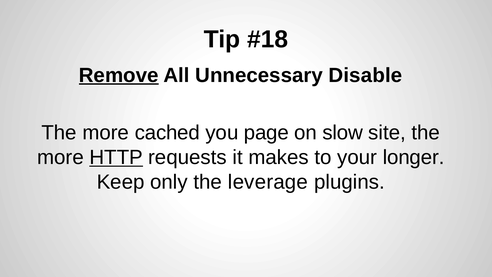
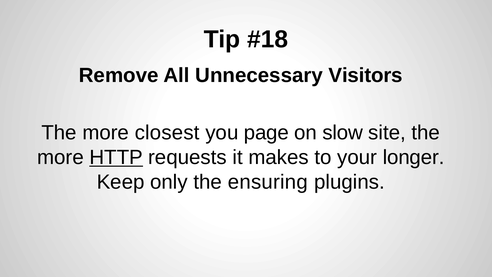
Remove underline: present -> none (119, 75)
Disable: Disable -> Visitors (366, 75)
cached: cached -> closest (167, 133)
leverage: leverage -> ensuring (268, 182)
